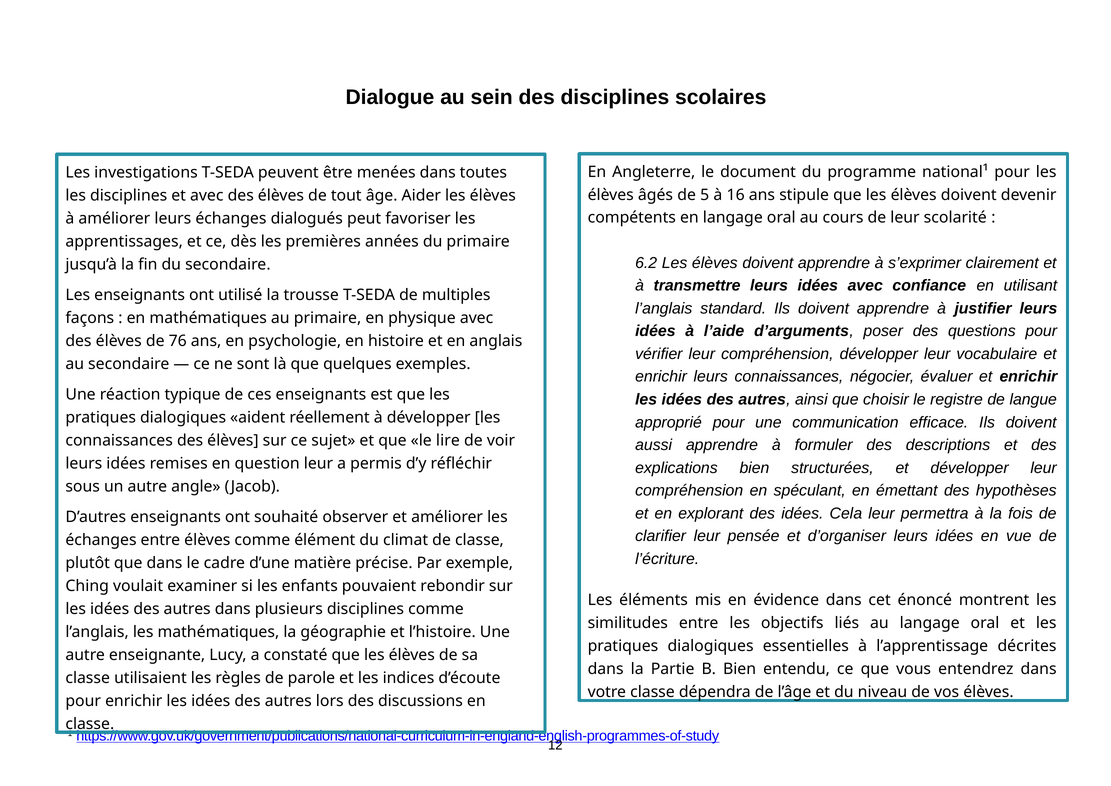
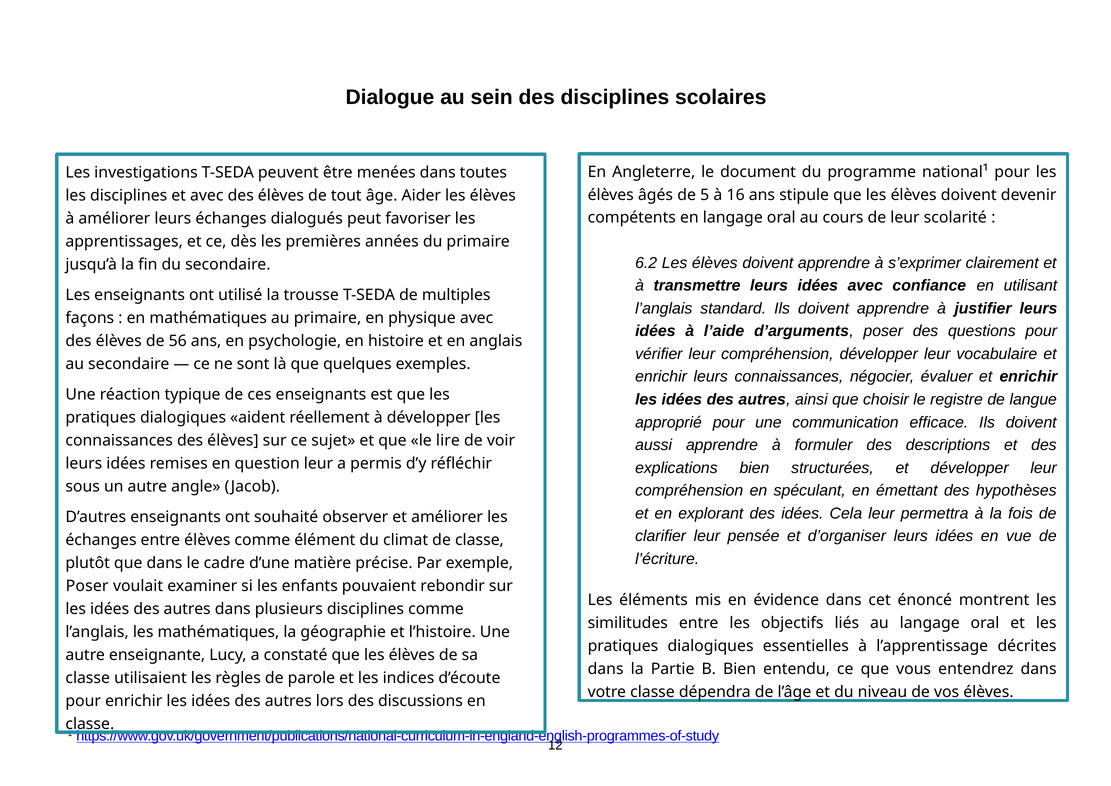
76: 76 -> 56 (178, 341)
Ching: Ching -> Poser (87, 586)
